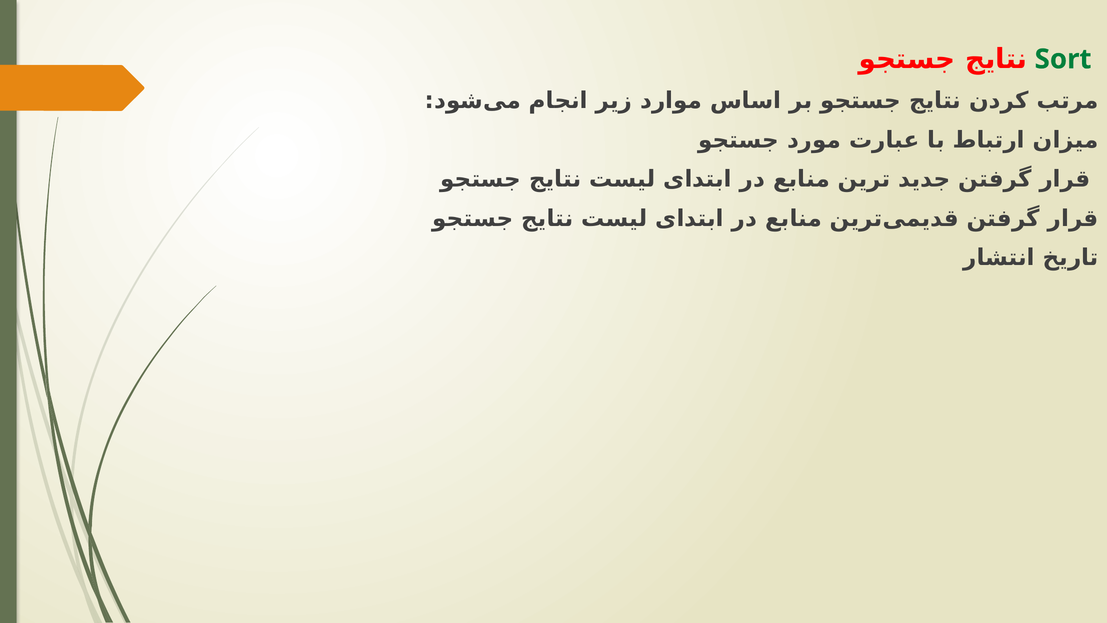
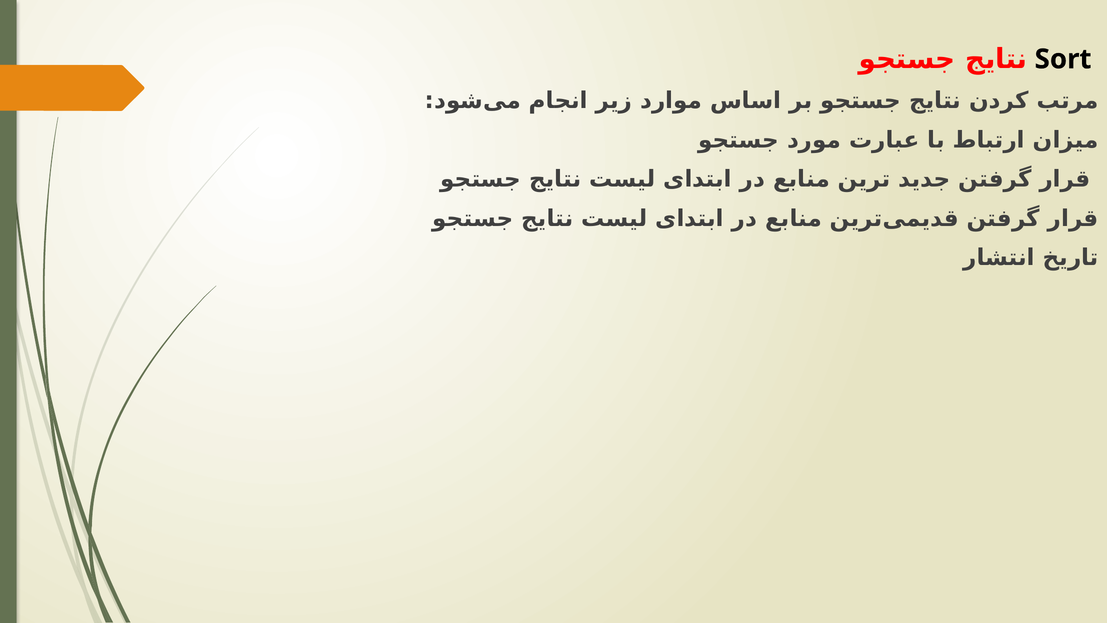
Sort colour: green -> black (1063, 59)
